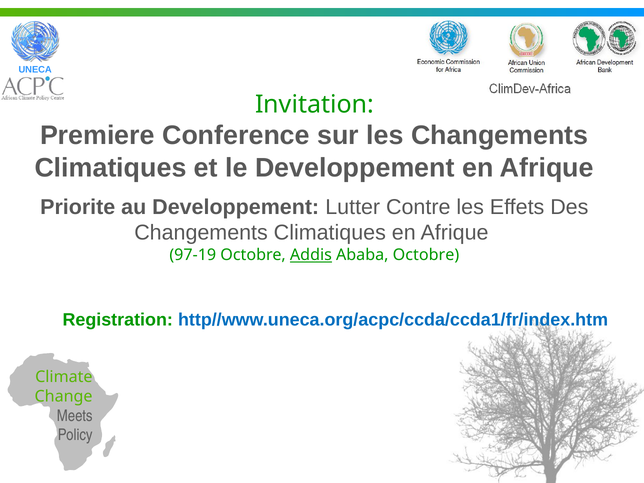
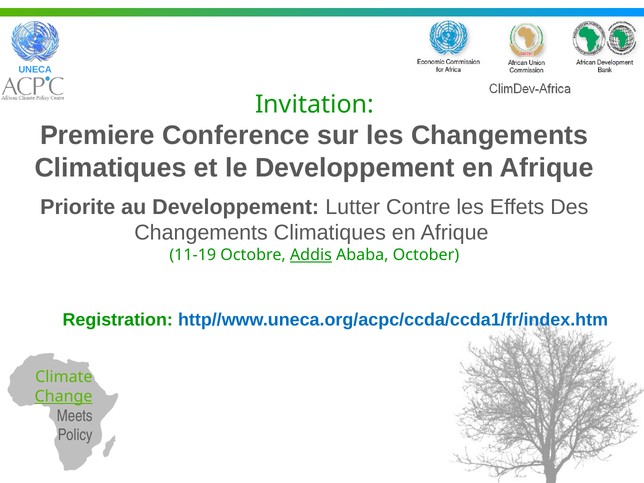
97-19: 97-19 -> 11-19 (193, 255)
Ababa Octobre: Octobre -> October (426, 255)
Change underline: none -> present (64, 396)
